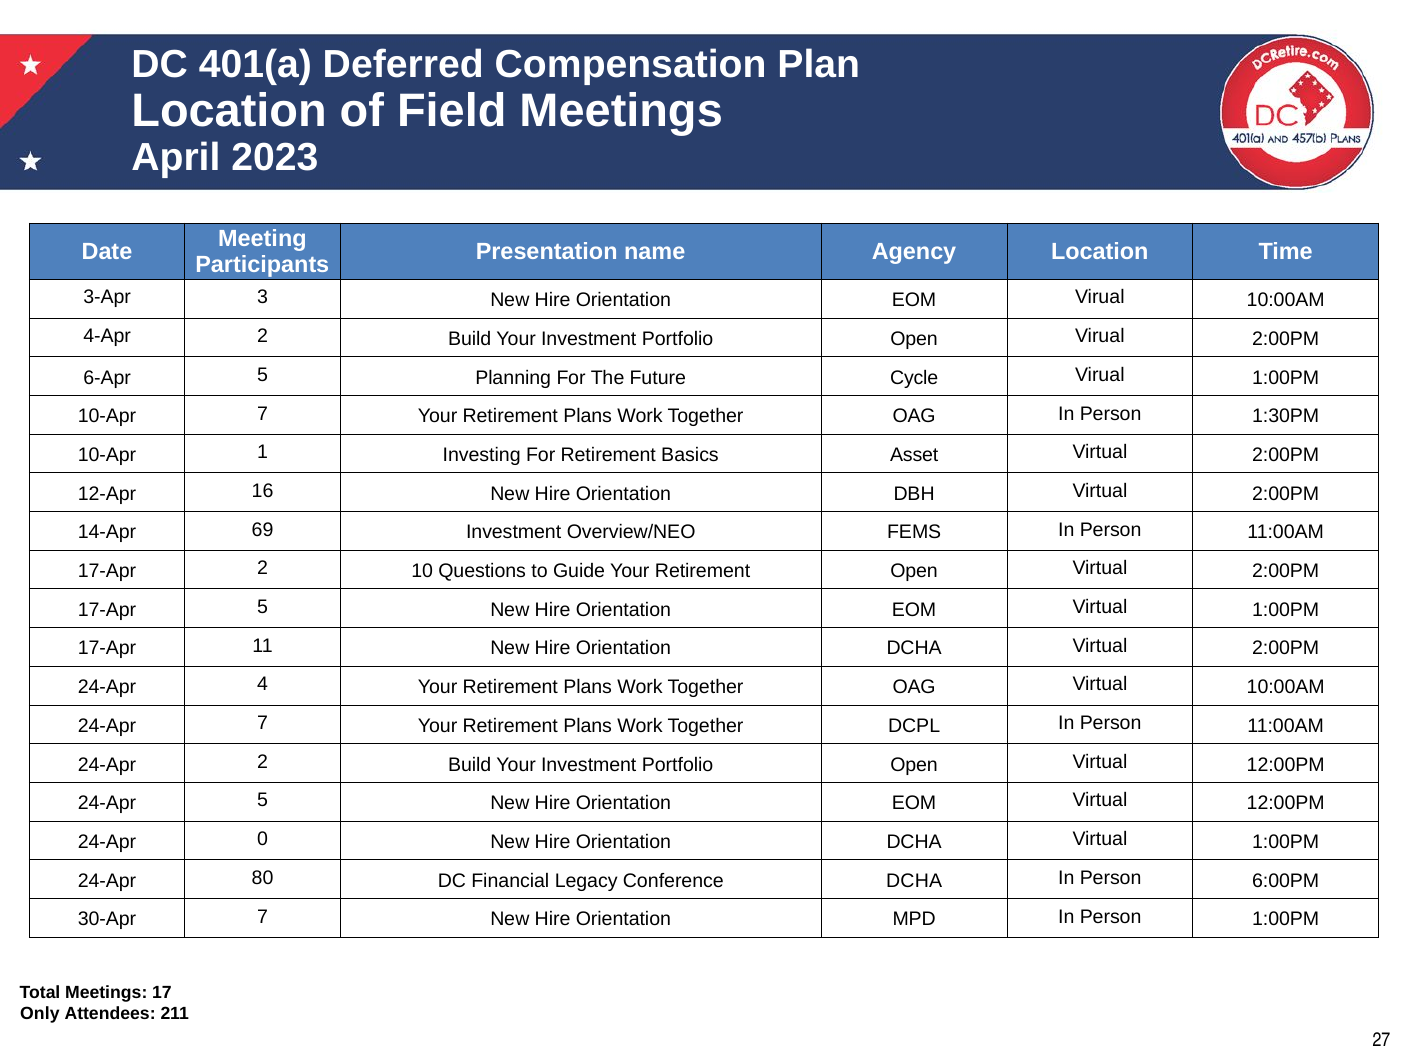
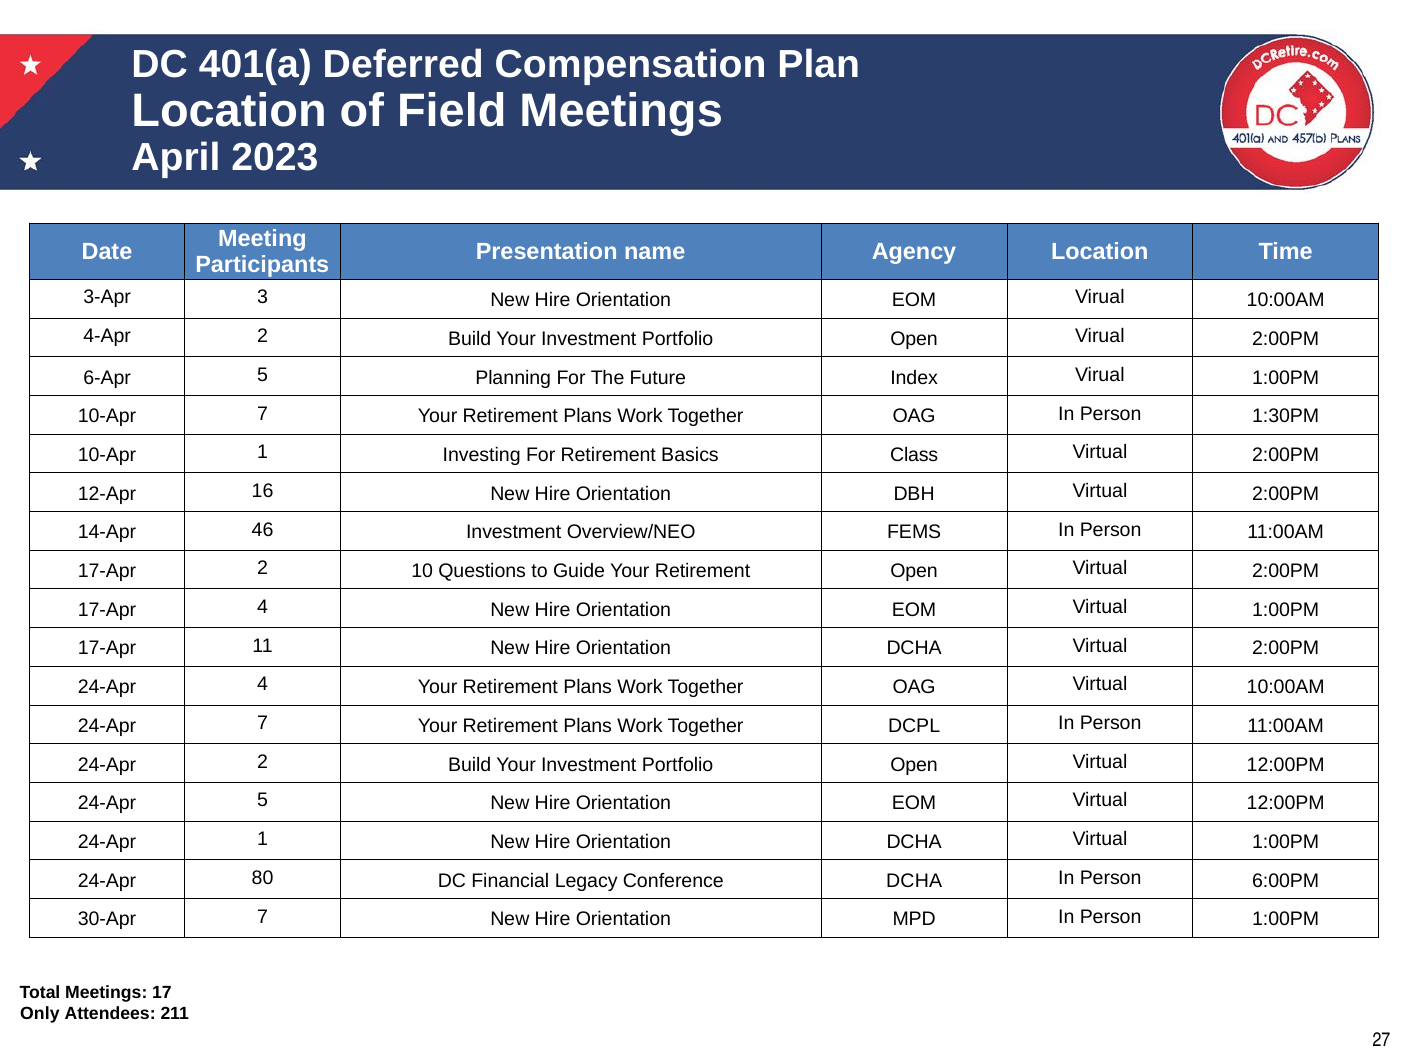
Cycle: Cycle -> Index (914, 378)
Asset: Asset -> Class (914, 455)
69: 69 -> 46 (263, 530)
17-Apr 5: 5 -> 4 (263, 607)
24-Apr 0: 0 -> 1 (263, 839)
